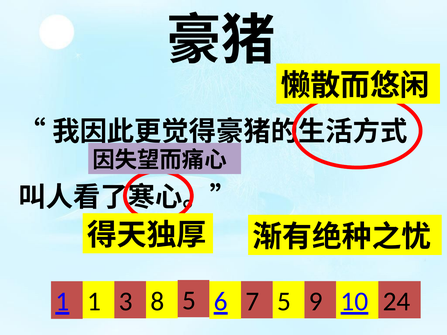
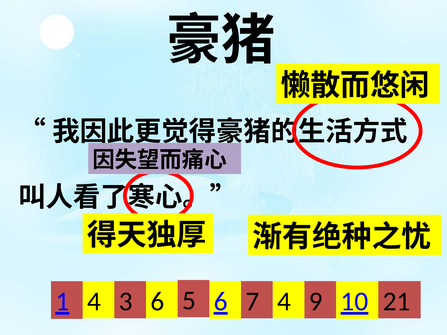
1: 1 -> 4 (94, 302)
3 8: 8 -> 6 (157, 302)
7 5: 5 -> 4 (284, 302)
24: 24 -> 21 (397, 302)
